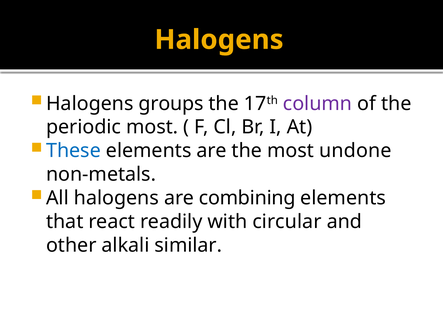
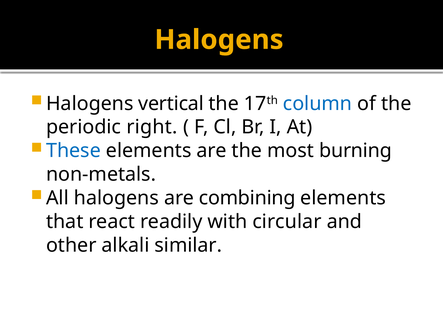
groups: groups -> vertical (171, 104)
column colour: purple -> blue (318, 104)
periodic most: most -> right (152, 127)
undone: undone -> burning (356, 151)
